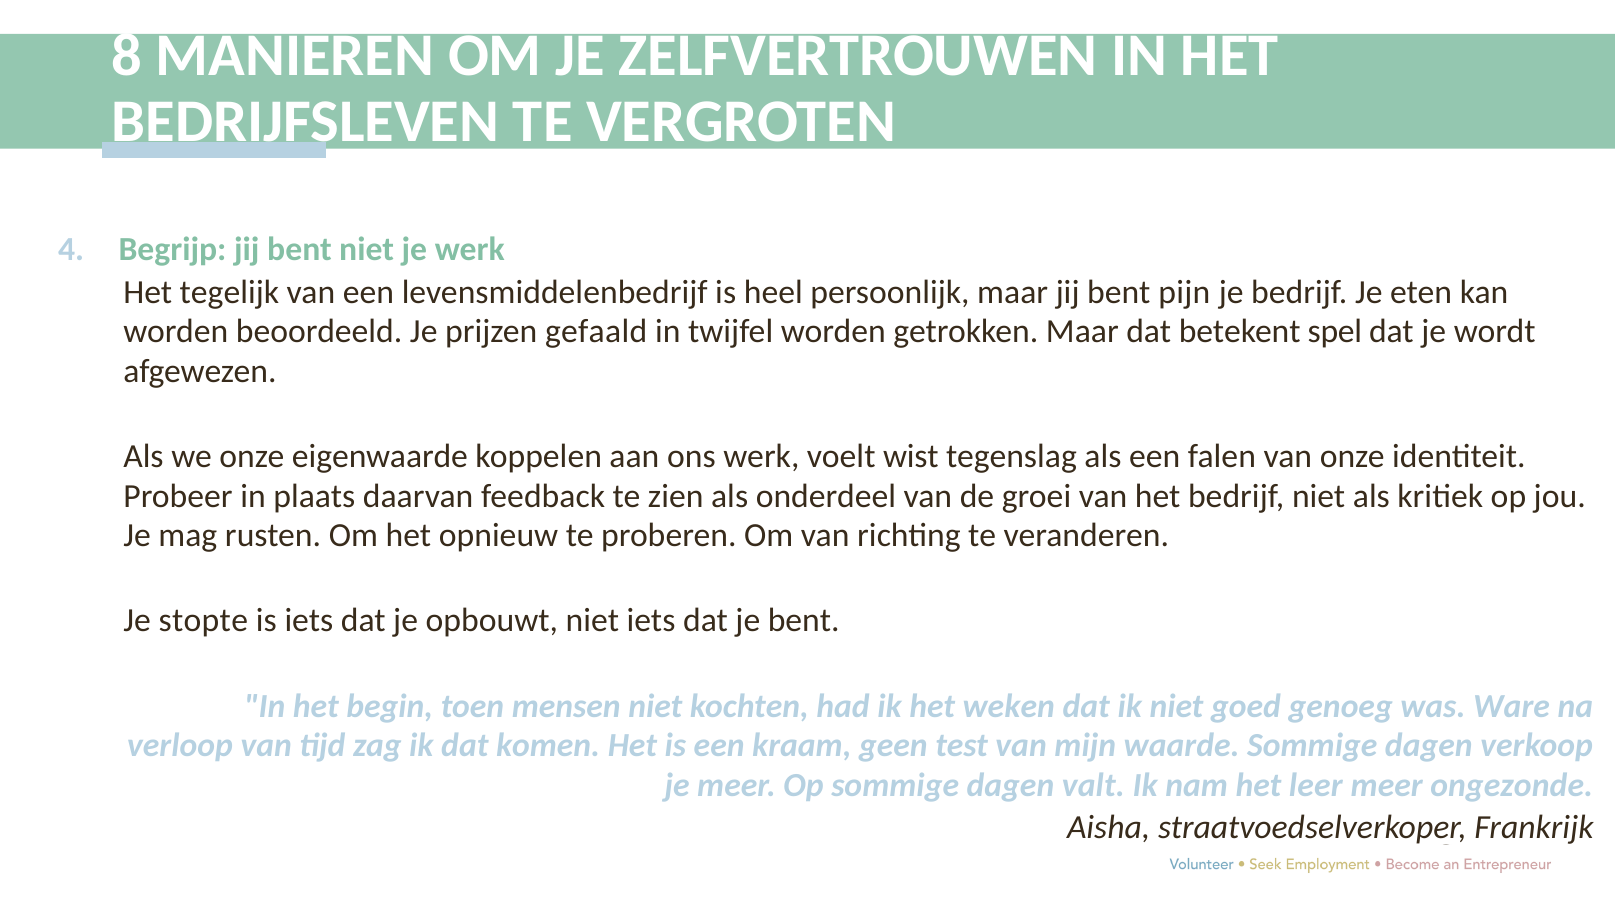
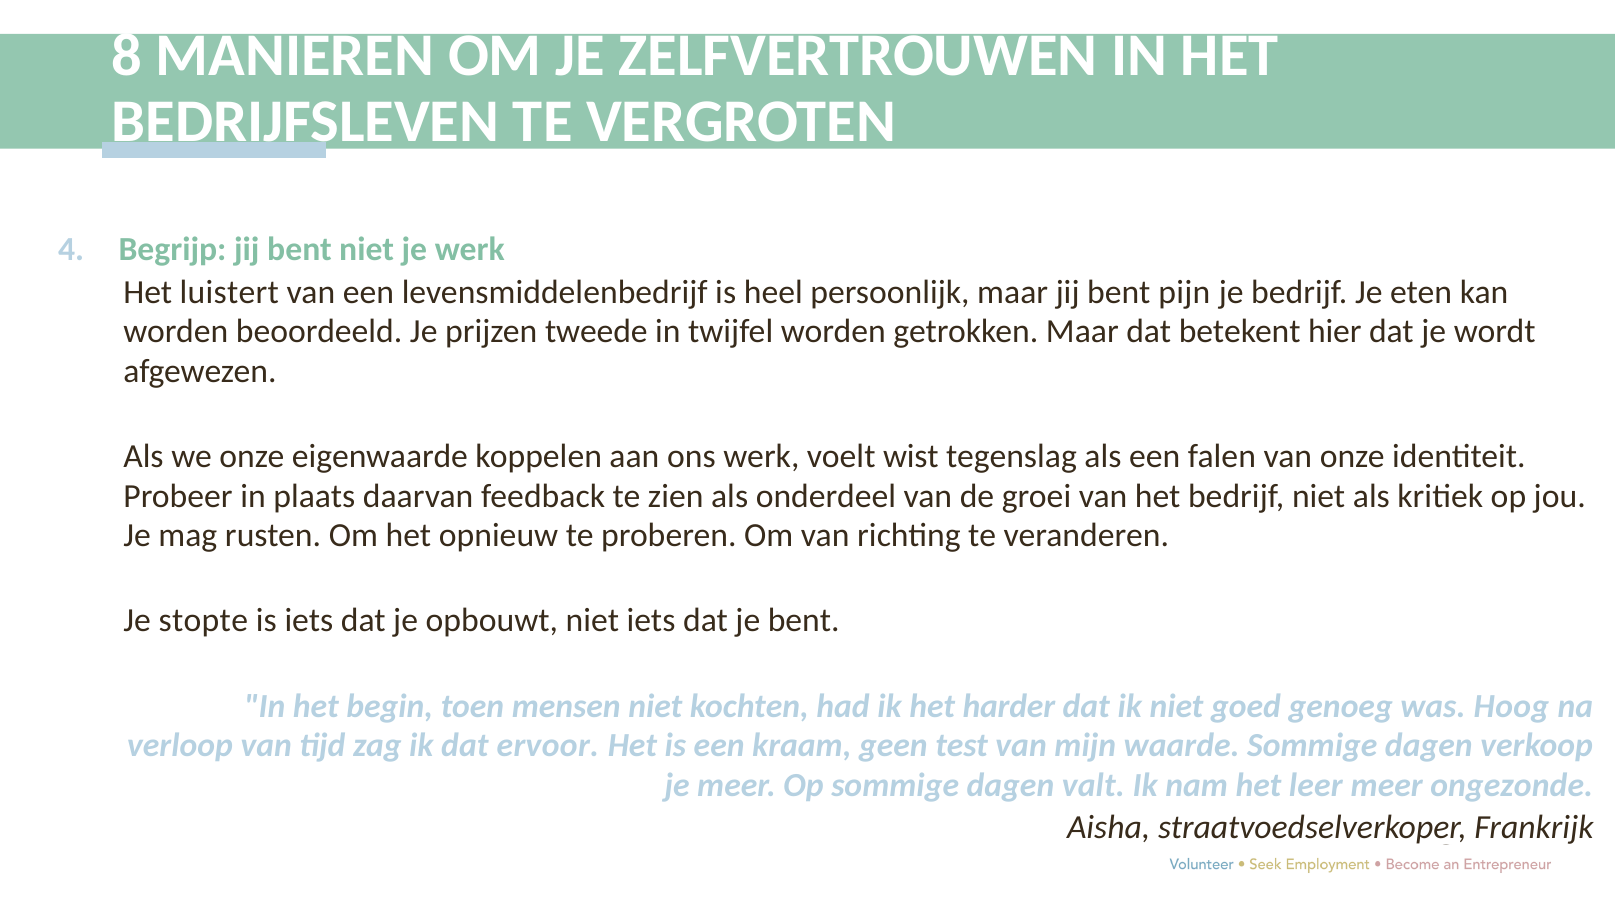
tegelijk: tegelijk -> luistert (229, 293)
gefaald: gefaald -> tweede (596, 332)
spel: spel -> hier (1335, 332)
weken: weken -> harder (1009, 707)
Ware: Ware -> Hoog (1511, 707)
komen: komen -> ervoor (548, 746)
